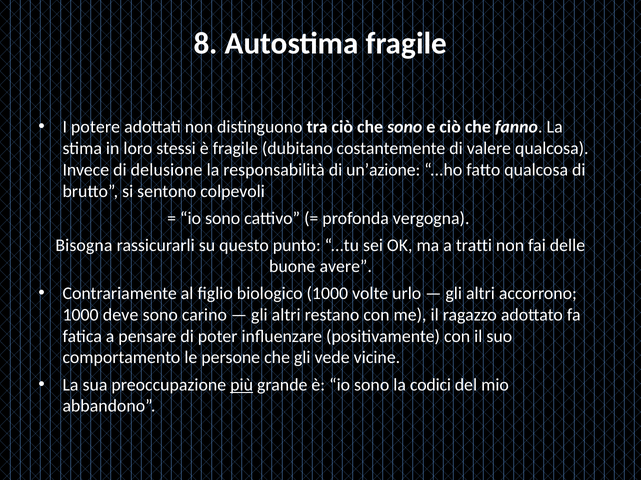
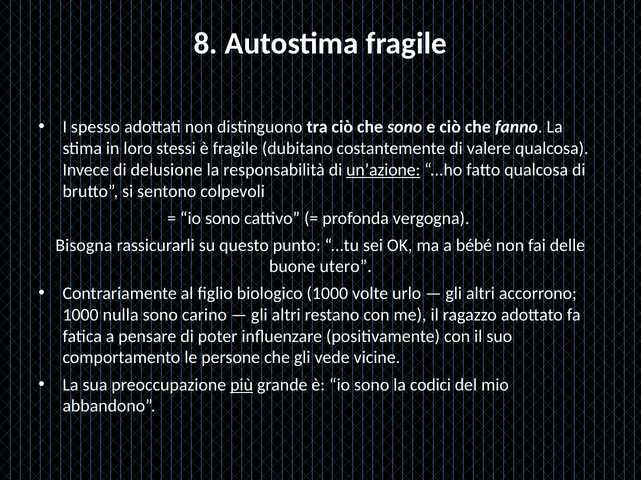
potere: potere -> spesso (95, 127)
un’azione underline: none -> present (383, 170)
tratti: tratti -> bébé (474, 246)
avere: avere -> utero (346, 267)
deve: deve -> nulla (121, 315)
